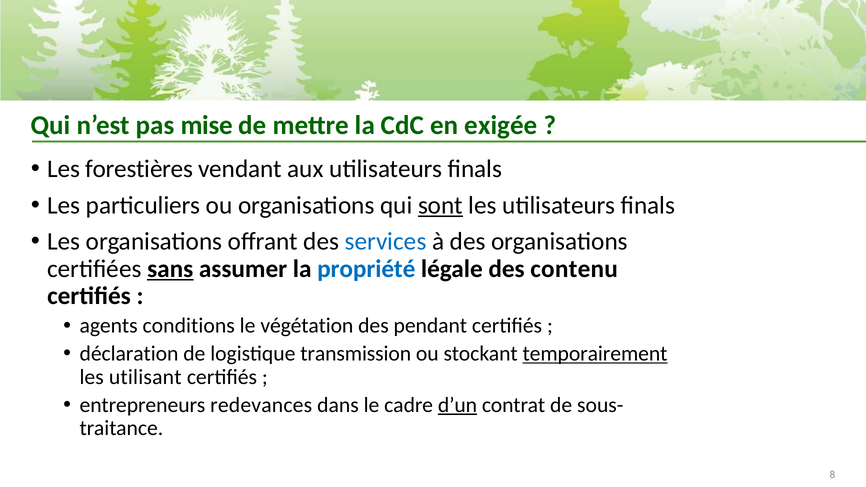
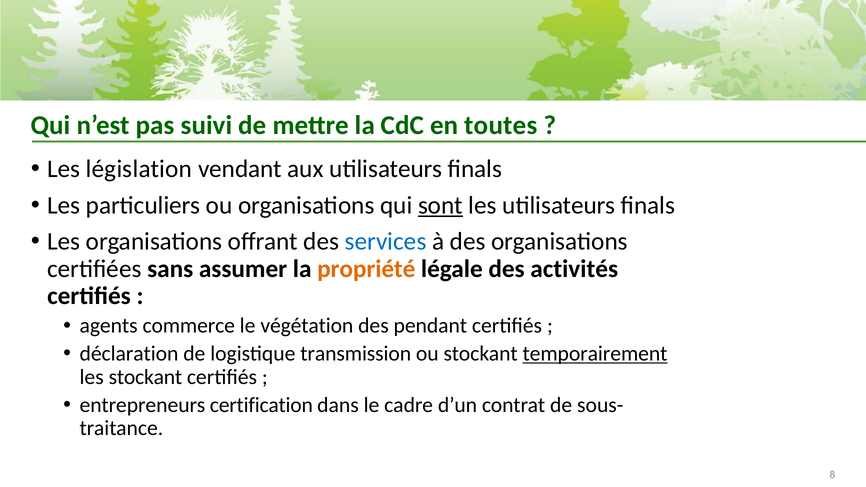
mise: mise -> suivi (207, 125)
exigée: exigée -> toutes (501, 125)
forestières: forestières -> législation (139, 169)
sans underline: present -> none (170, 269)
propriété colour: blue -> orange (366, 269)
contenu: contenu -> activités (574, 269)
conditions: conditions -> commerce (189, 326)
les utilisant: utilisant -> stockant (145, 377)
redevances: redevances -> certification (261, 405)
d’un underline: present -> none (457, 405)
